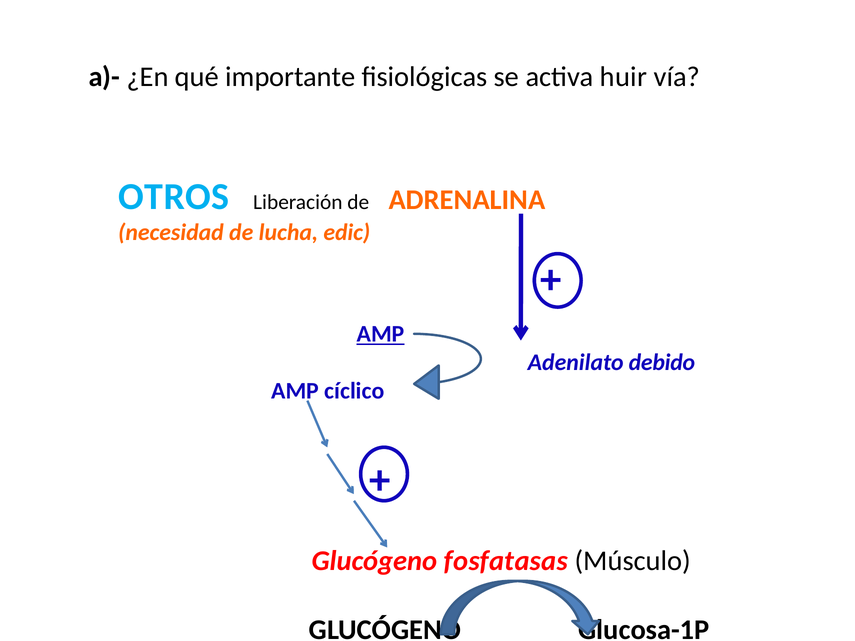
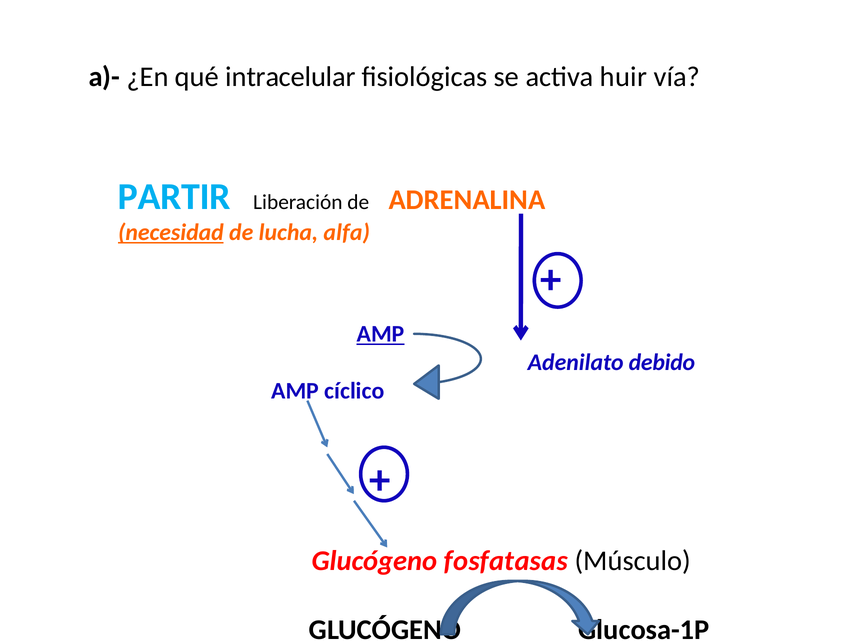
importante: importante -> intracelular (290, 77)
OTROS: OTROS -> PARTIR (174, 197)
necesidad underline: none -> present (171, 233)
edic: edic -> alfa (347, 233)
